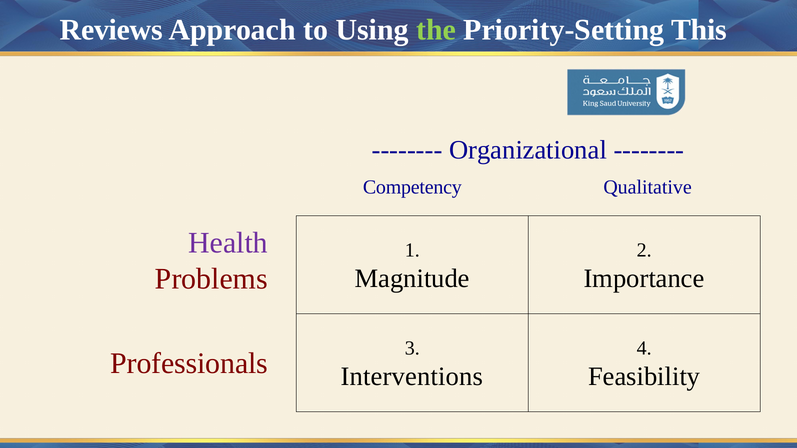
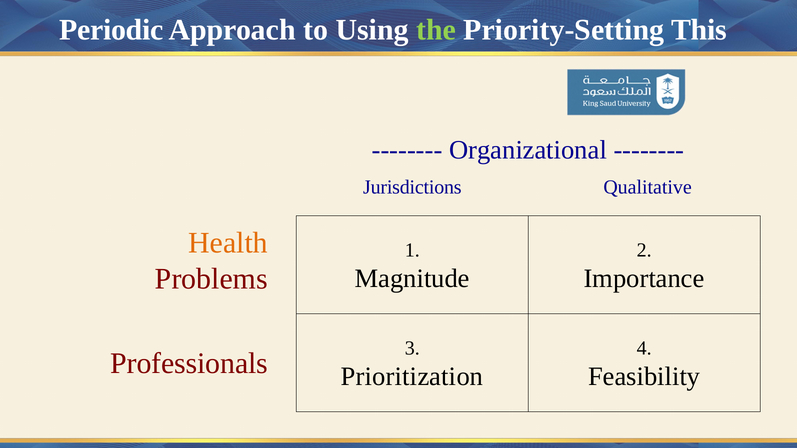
Reviews: Reviews -> Periodic (111, 30)
Competency: Competency -> Jurisdictions (412, 188)
Health colour: purple -> orange (228, 243)
Interventions: Interventions -> Prioritization (412, 377)
